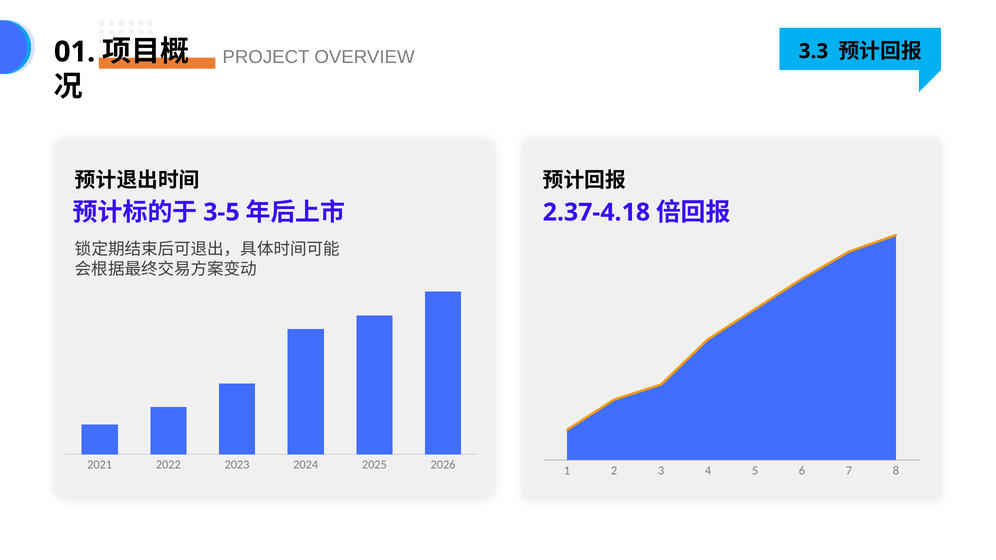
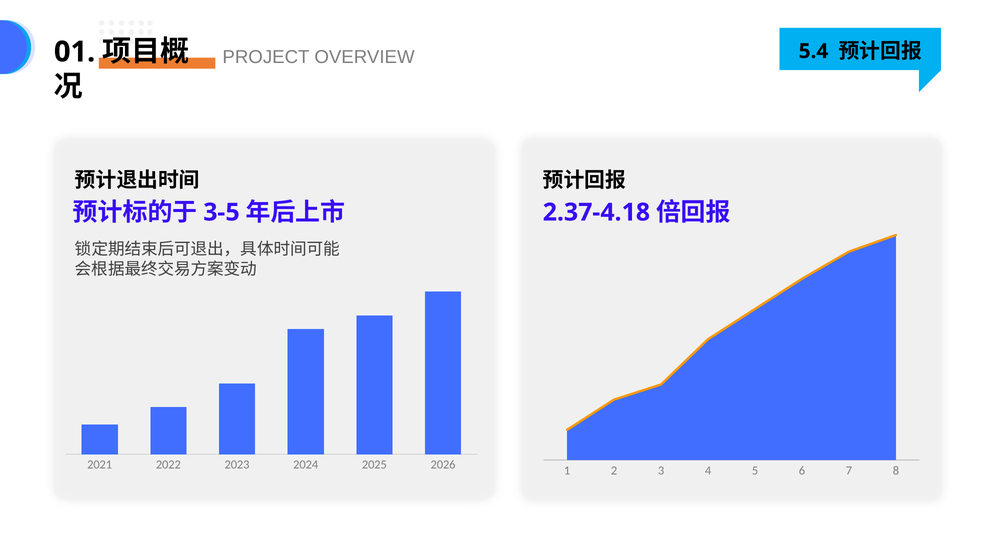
3.3: 3.3 -> 5.4 (813, 51)
